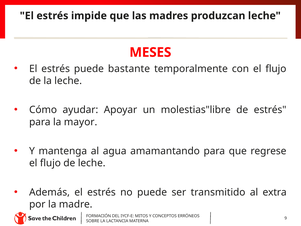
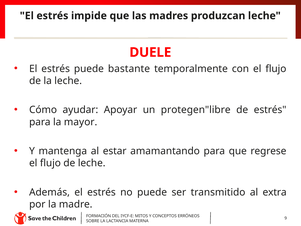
MESES: MESES -> DUELE (150, 52)
molestias"libre: molestias"libre -> protegen"libre (196, 110)
agua: agua -> estar (115, 151)
